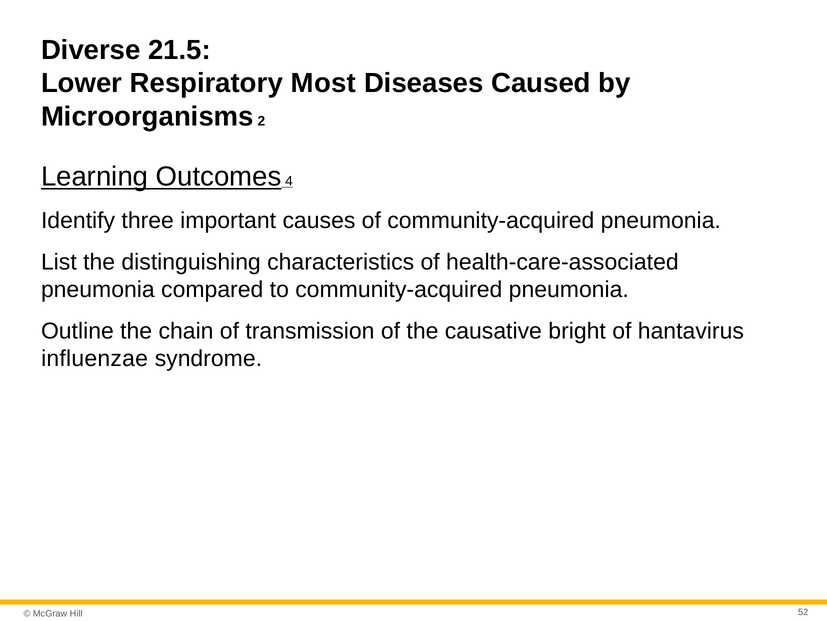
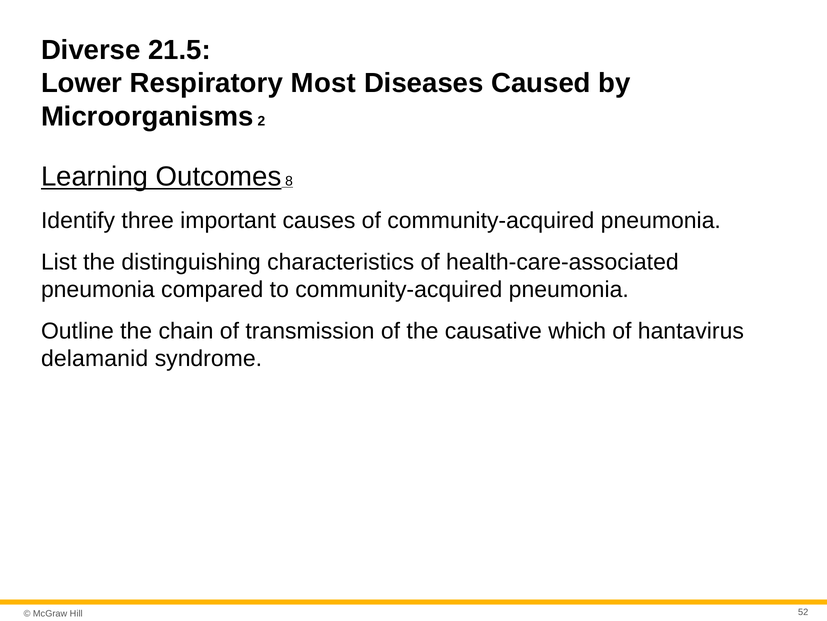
4: 4 -> 8 (289, 181)
bright: bright -> which (577, 331)
influenzae: influenzae -> delamanid (95, 358)
